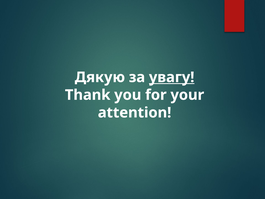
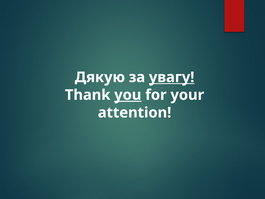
you underline: none -> present (128, 95)
